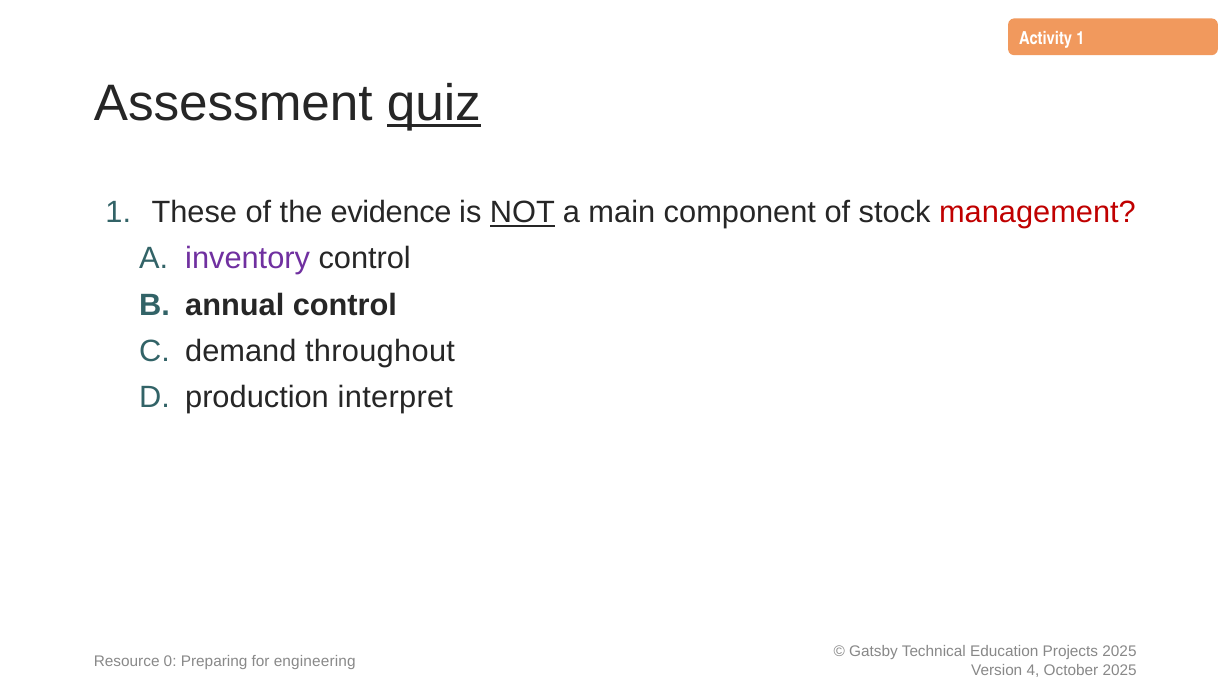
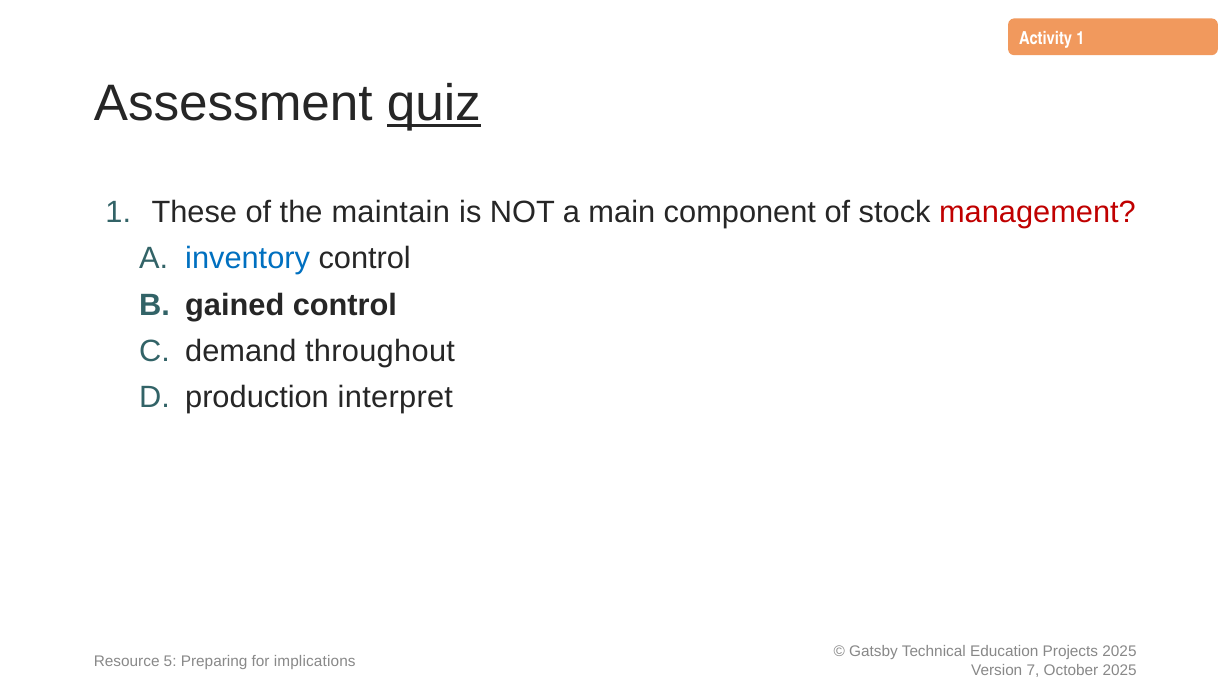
evidence: evidence -> maintain (391, 213)
NOT underline: present -> none (522, 213)
inventory colour: purple -> blue (248, 259)
annual: annual -> gained (235, 305)
0: 0 -> 5 (170, 662)
engineering: engineering -> implications (315, 662)
4: 4 -> 7 (1033, 670)
